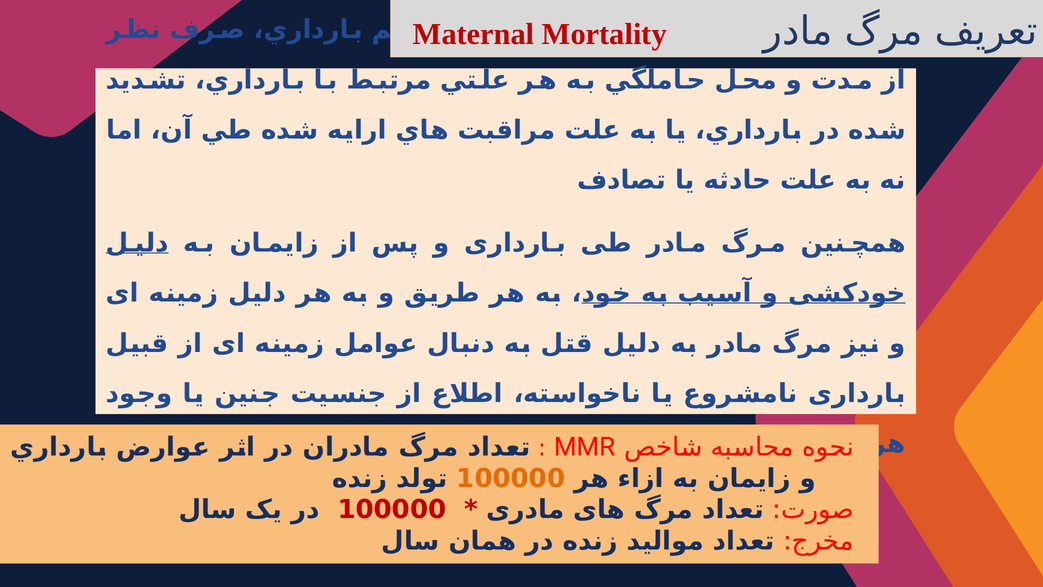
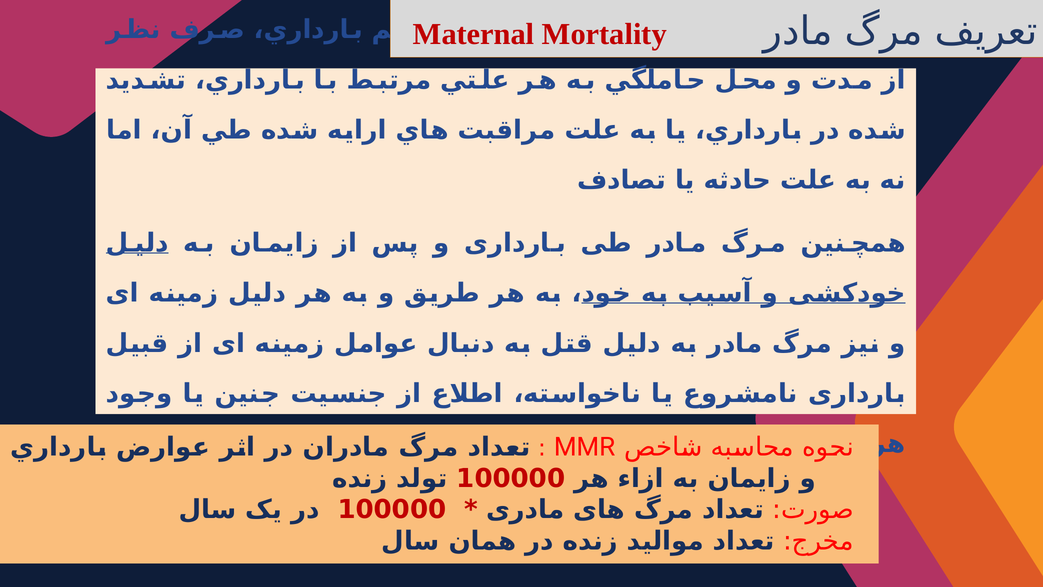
100000 colour: orange -> red (511, 478)
